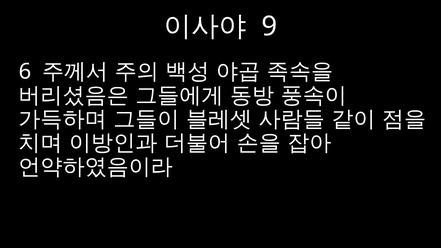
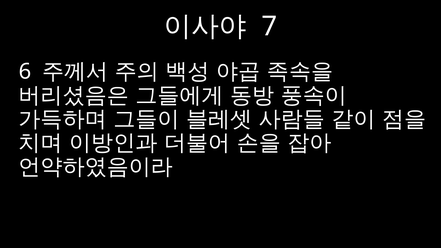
9: 9 -> 7 (269, 27)
